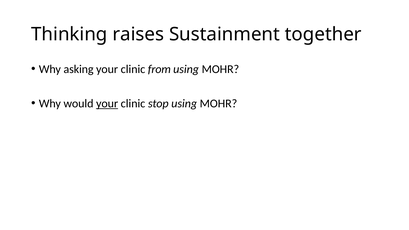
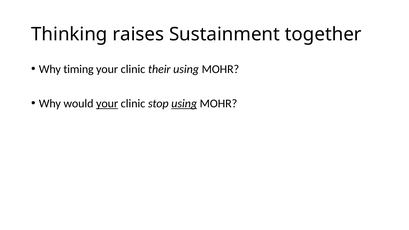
asking: asking -> timing (79, 69)
from: from -> their (159, 69)
using underline: none -> present (184, 103)
